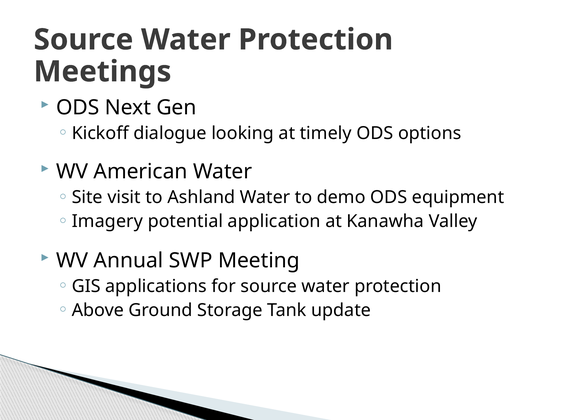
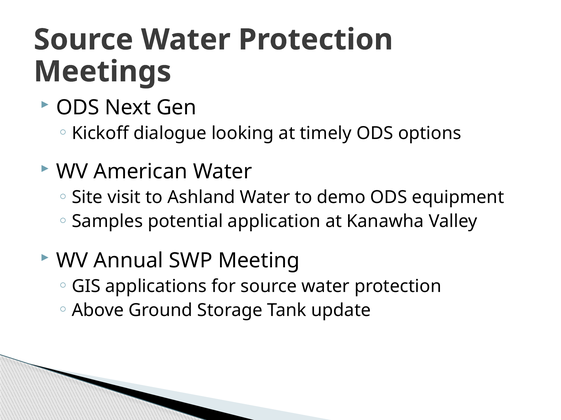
Imagery: Imagery -> Samples (107, 222)
